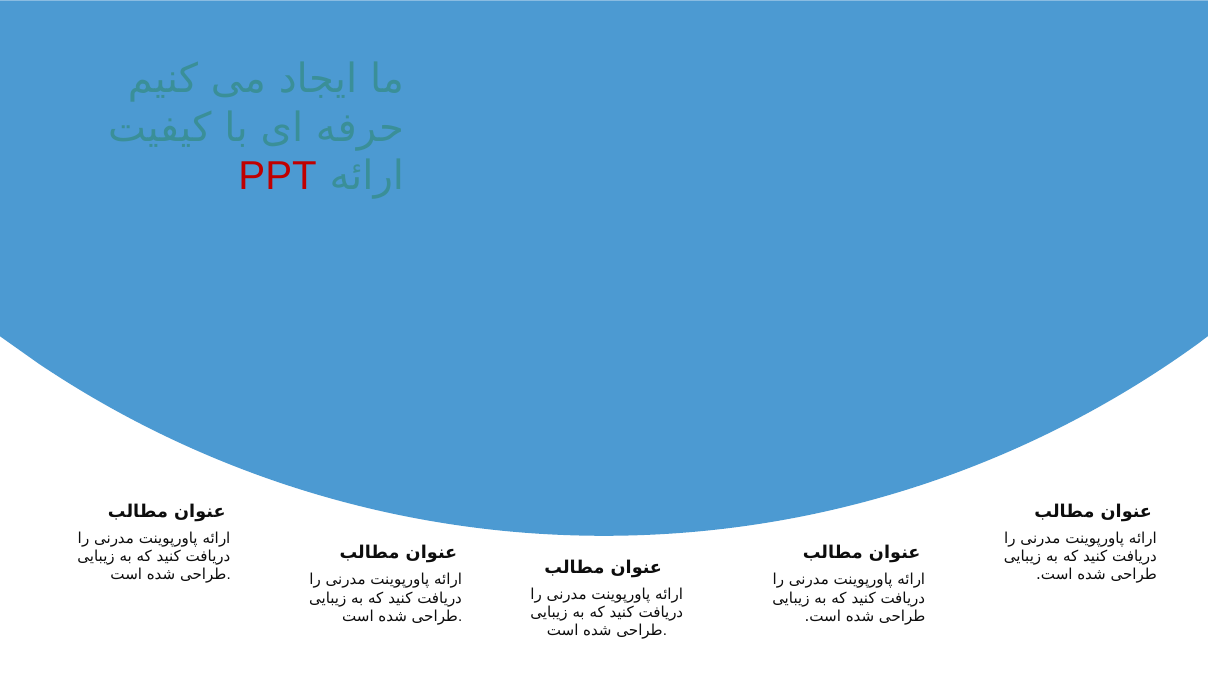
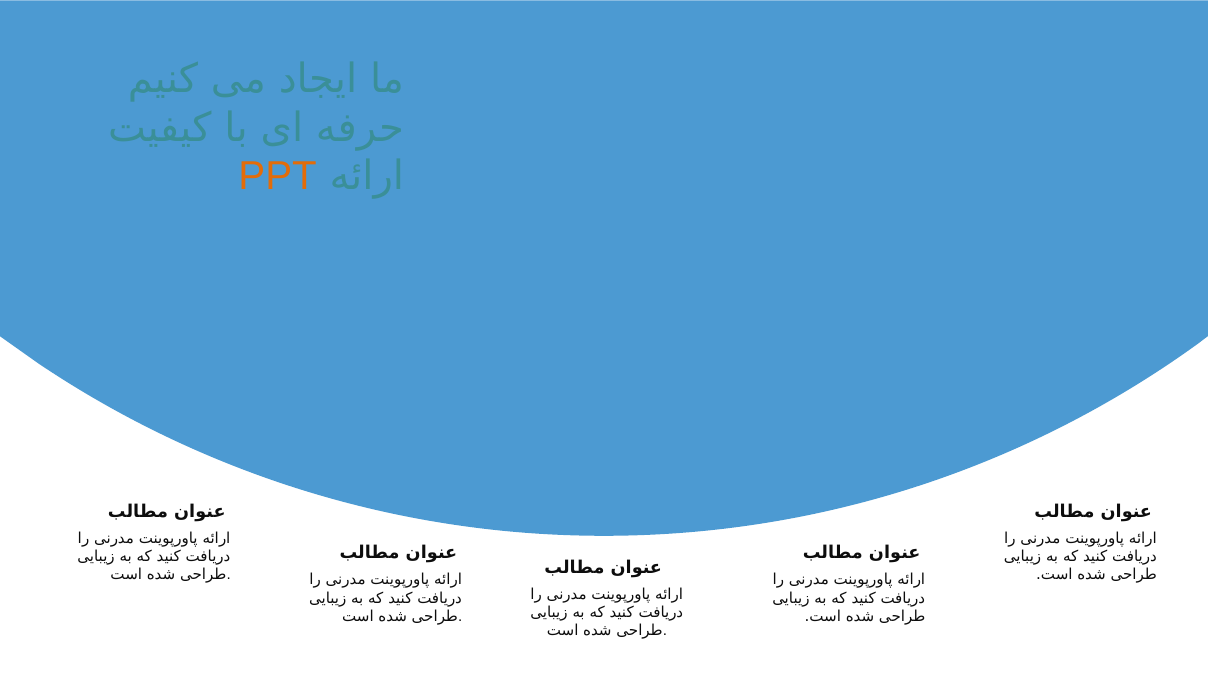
PPT colour: red -> orange (278, 176)
